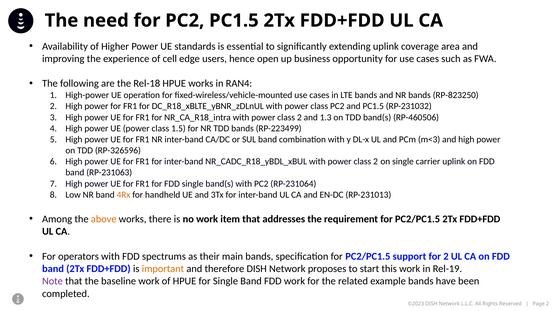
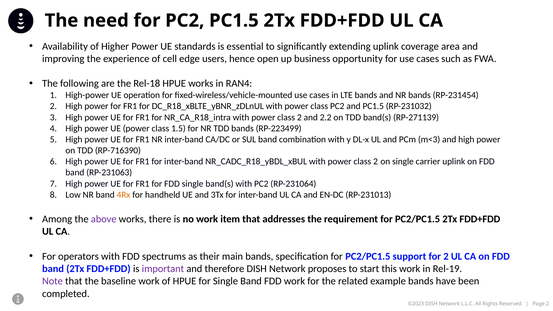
RP-823250: RP-823250 -> RP-231454 (456, 95)
1.3: 1.3 -> 2.2 (326, 117)
RP-460506: RP-460506 -> RP-271139 (416, 117)
RP-326596: RP-326596 -> RP-716390 (118, 151)
above colour: orange -> purple (104, 219)
important colour: orange -> purple (163, 269)
